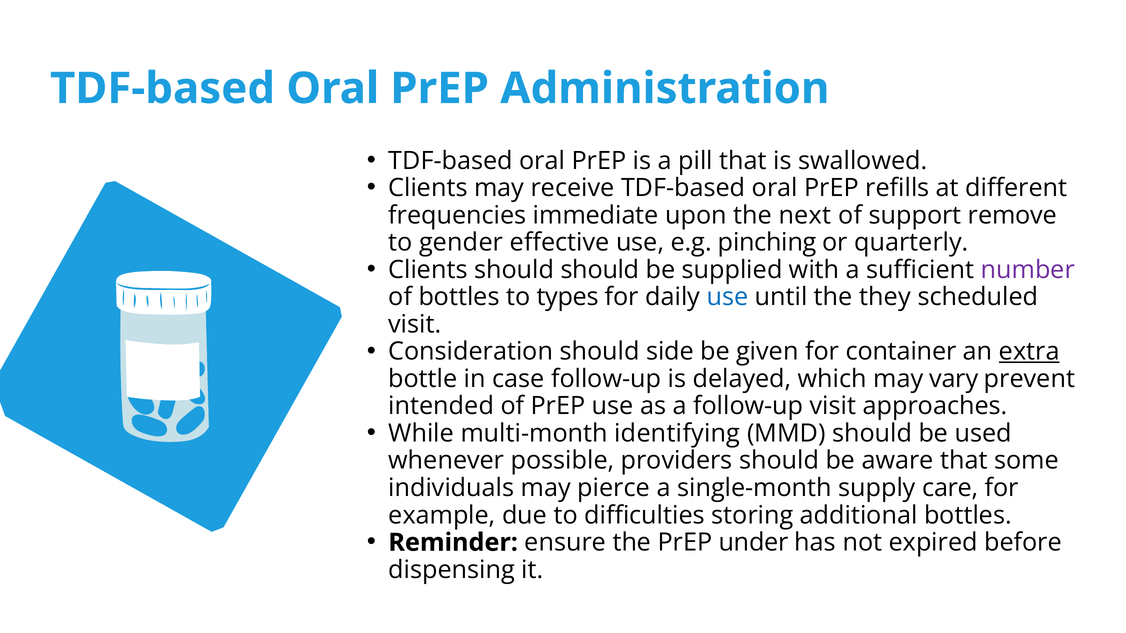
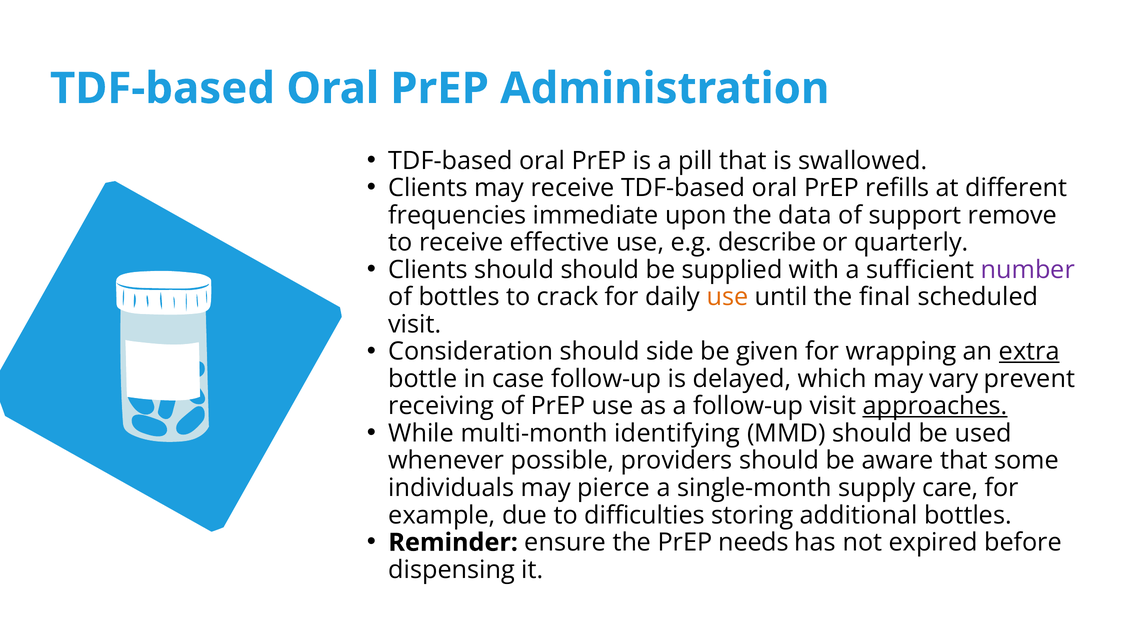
next: next -> data (805, 215)
to gender: gender -> receive (461, 243)
pinching: pinching -> describe (767, 243)
types: types -> crack (568, 297)
use colour: blue -> orange (727, 297)
they: they -> final (885, 297)
container: container -> wrapping (901, 352)
intended: intended -> receiving (441, 406)
approaches underline: none -> present (935, 406)
under: under -> needs (754, 543)
